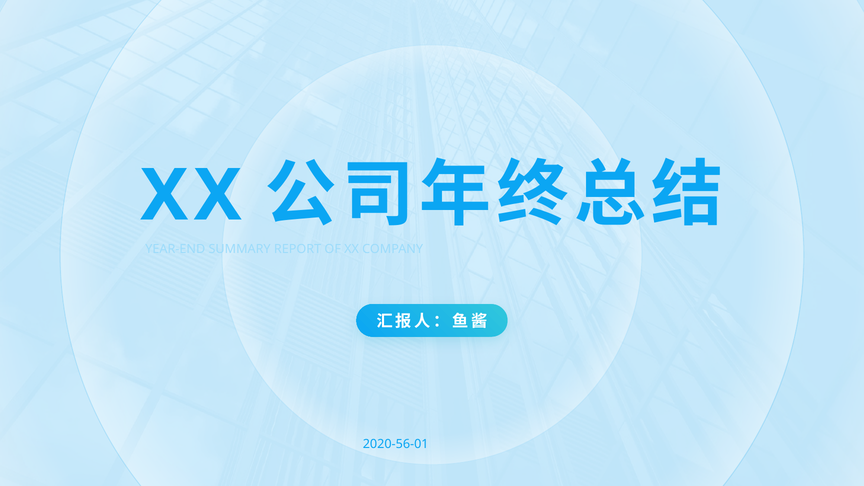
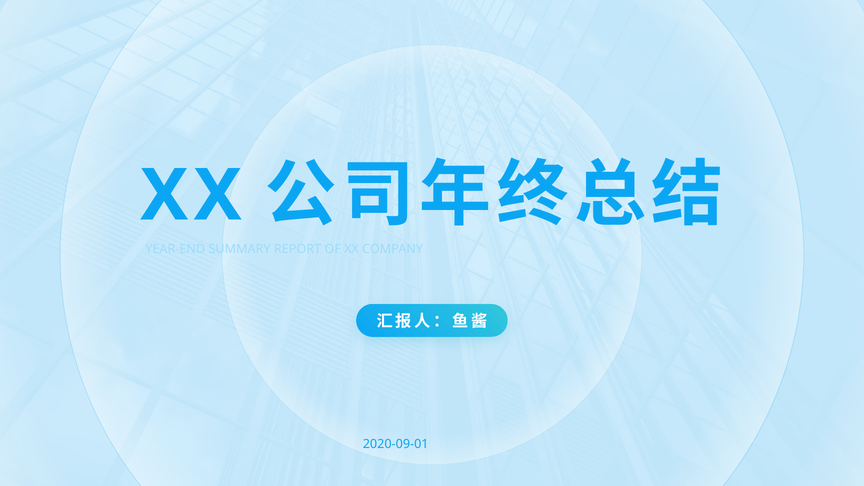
2020-56-01: 2020-56-01 -> 2020-09-01 (396, 444)
